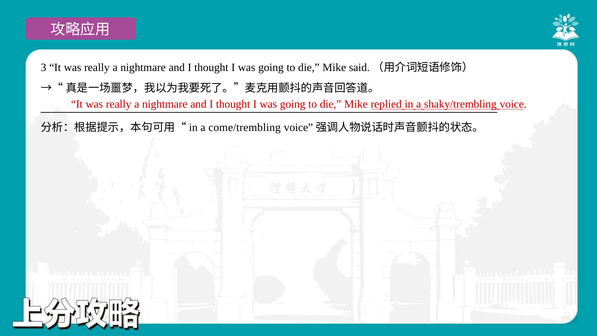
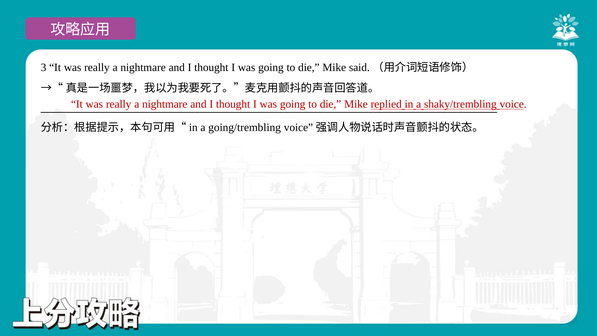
come/trembling: come/trembling -> going/trembling (245, 128)
